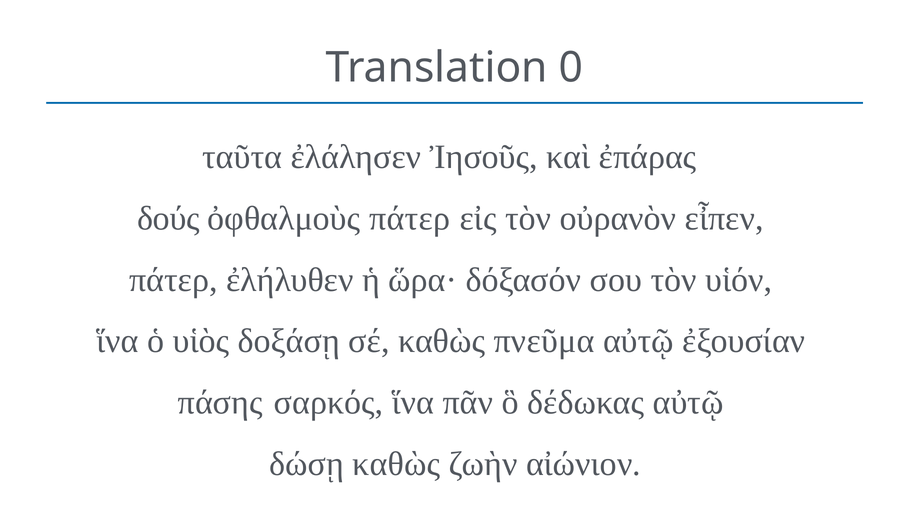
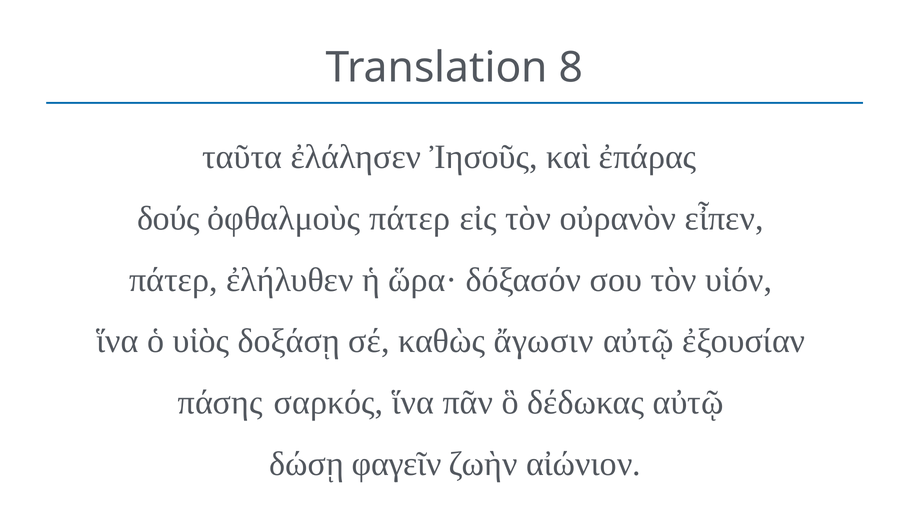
0: 0 -> 8 (571, 68)
πνεῦμα: πνεῦμα -> ἄγωσιν (544, 341)
δώσῃ καθὼς: καθὼς -> φαγεῖν (397, 464)
